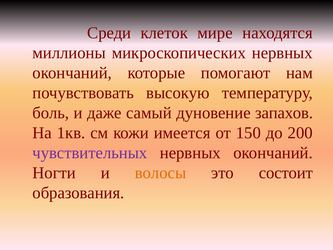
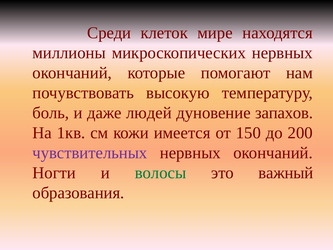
самый: самый -> людей (149, 113)
волосы colour: orange -> green (160, 173)
состоит: состоит -> важный (286, 173)
